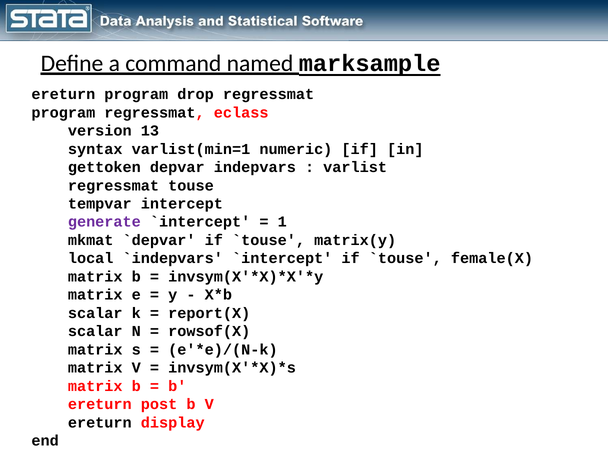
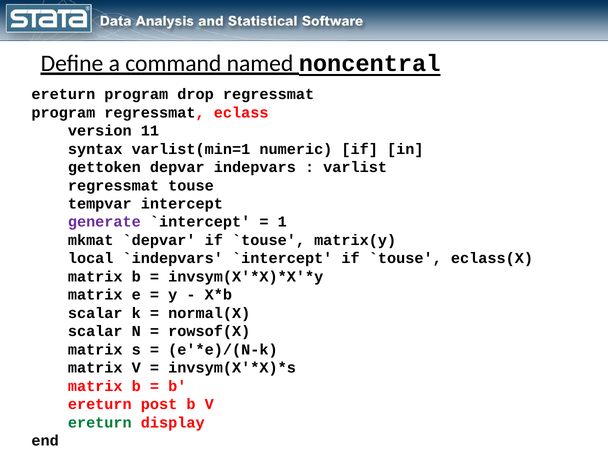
marksample: marksample -> noncentral (370, 64)
13: 13 -> 11 (150, 131)
female(X: female(X -> eclass(X (492, 258)
report(X: report(X -> normal(X (209, 313)
ereturn colour: black -> green (100, 423)
